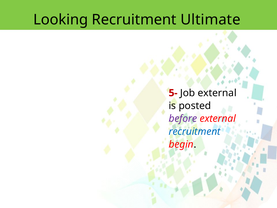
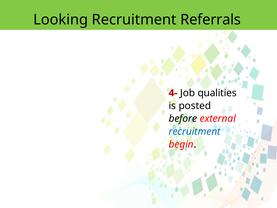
Ultimate: Ultimate -> Referrals (211, 20)
5-: 5- -> 4- (173, 93)
Job external: external -> qualities (217, 93)
before colour: purple -> black (183, 119)
